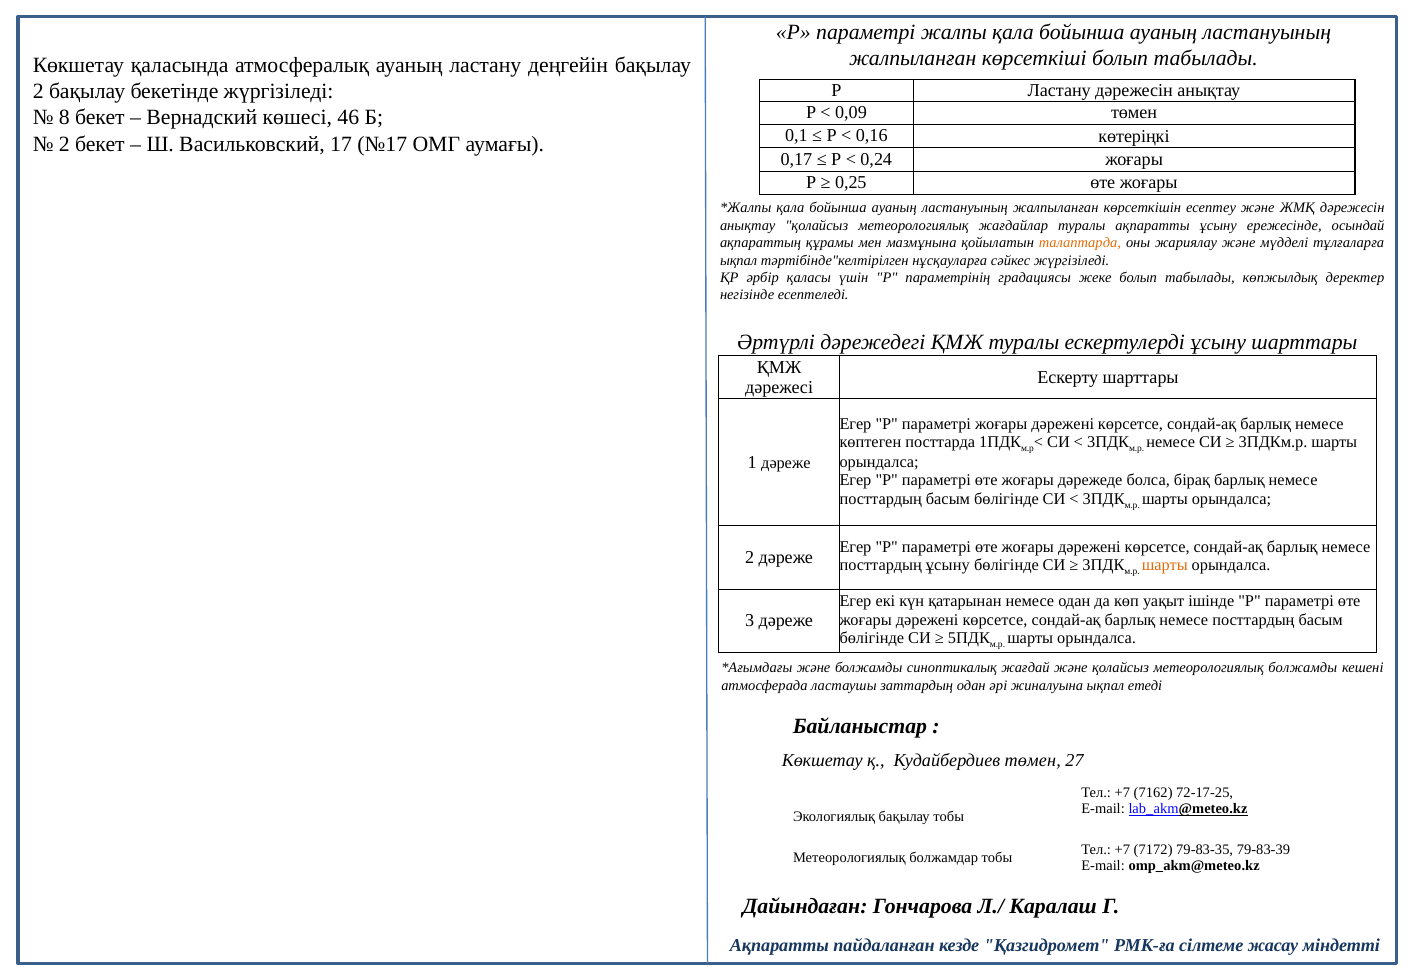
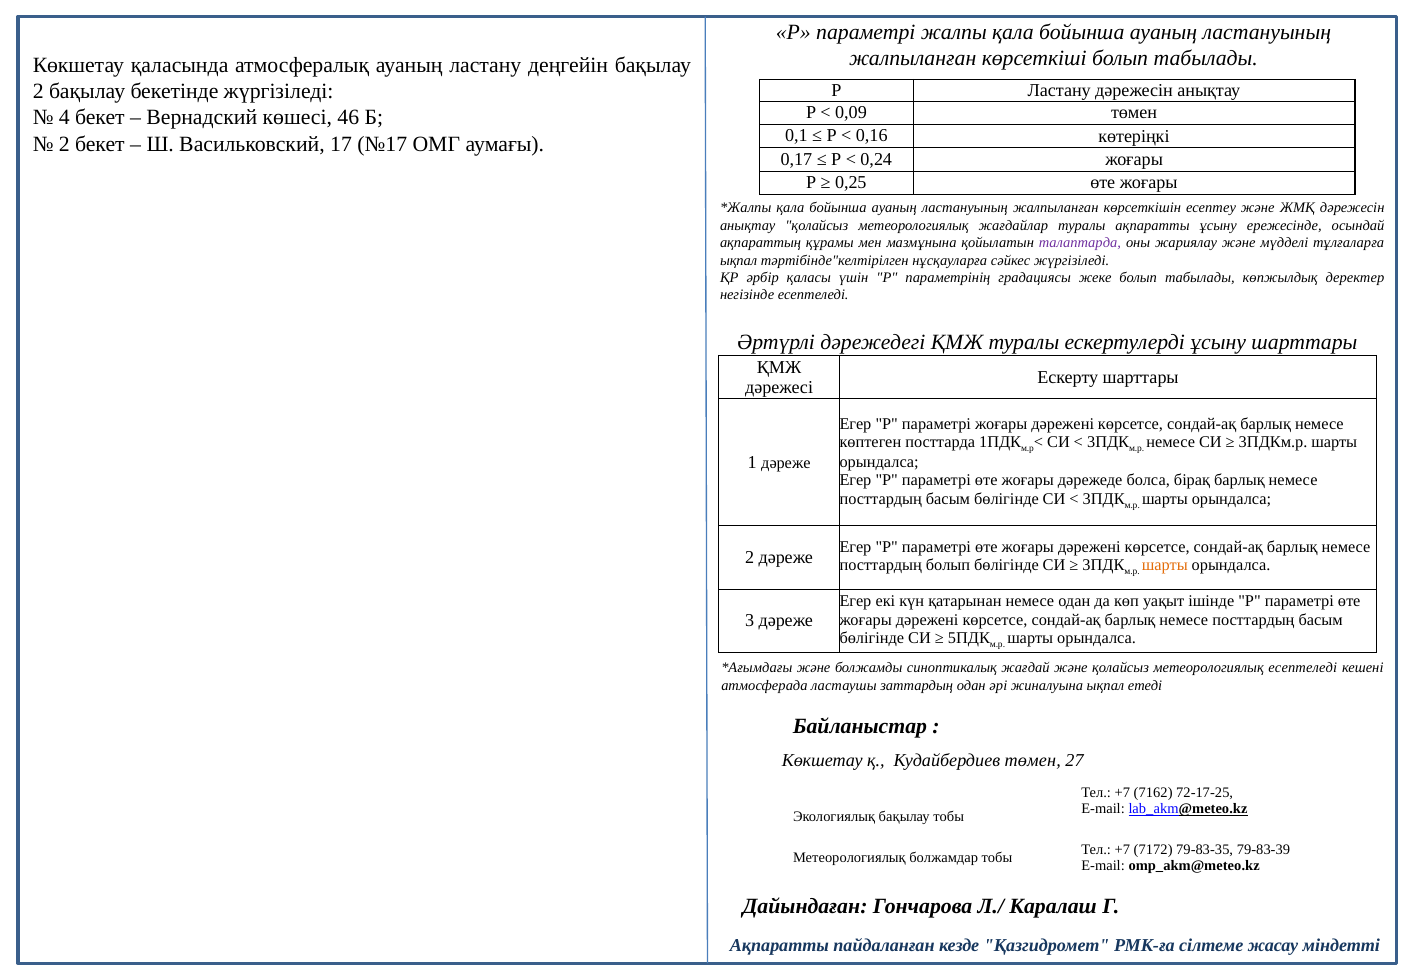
8: 8 -> 4 (64, 118)
талаптарда colour: orange -> purple (1080, 243)
посттардың ұсыну: ұсыну -> болып (948, 565)
метеорологиялық болжамды: болжамды -> есептеледі (1303, 668)
